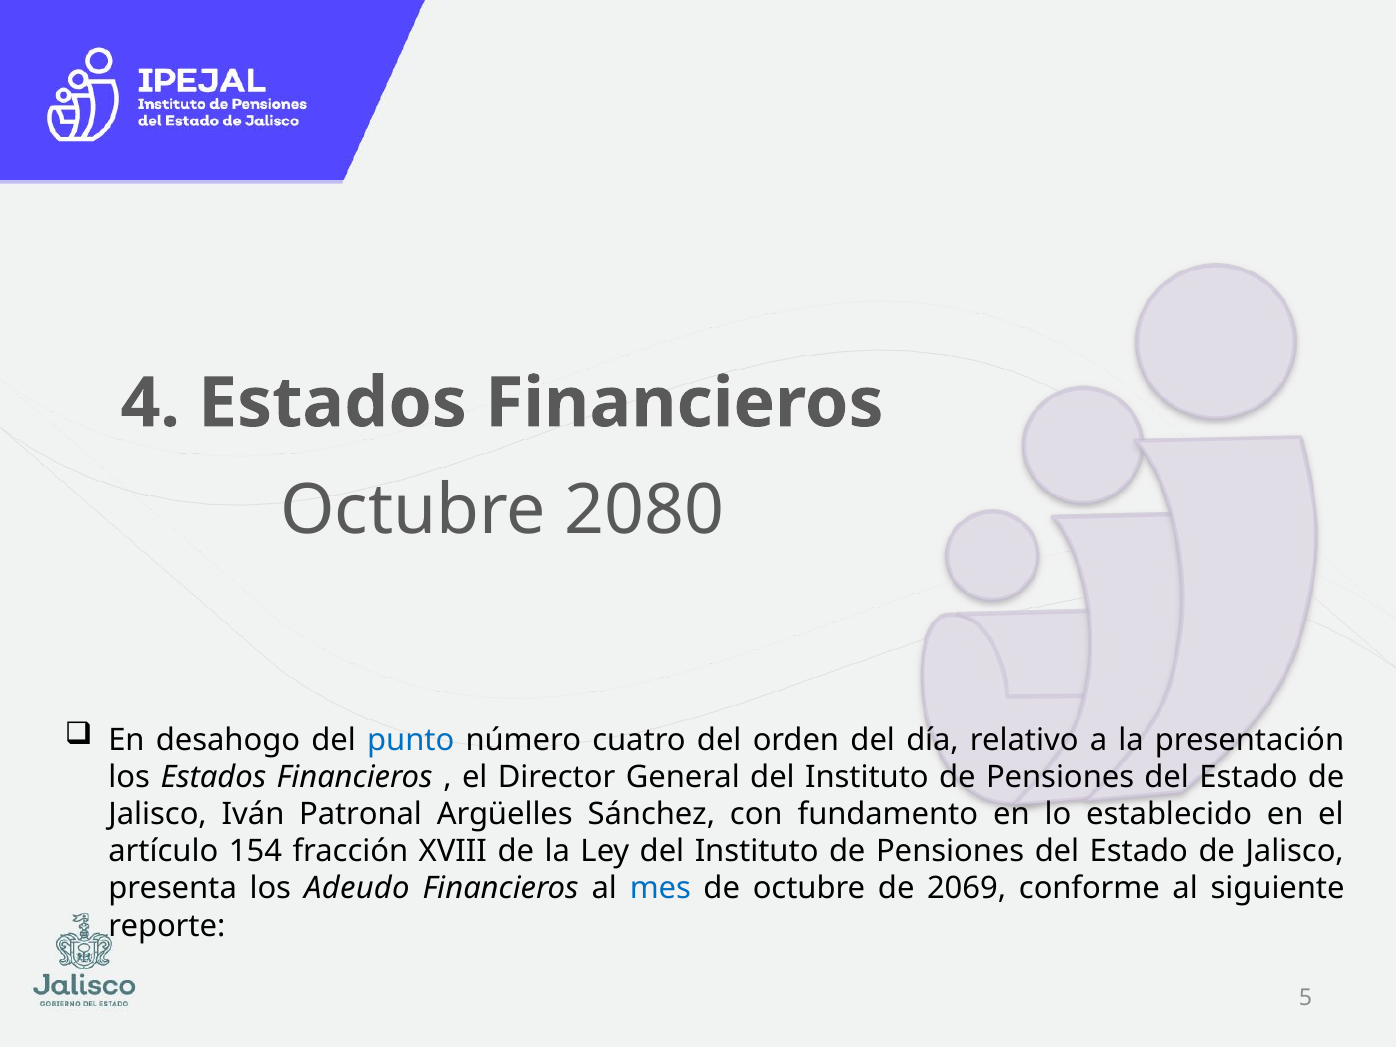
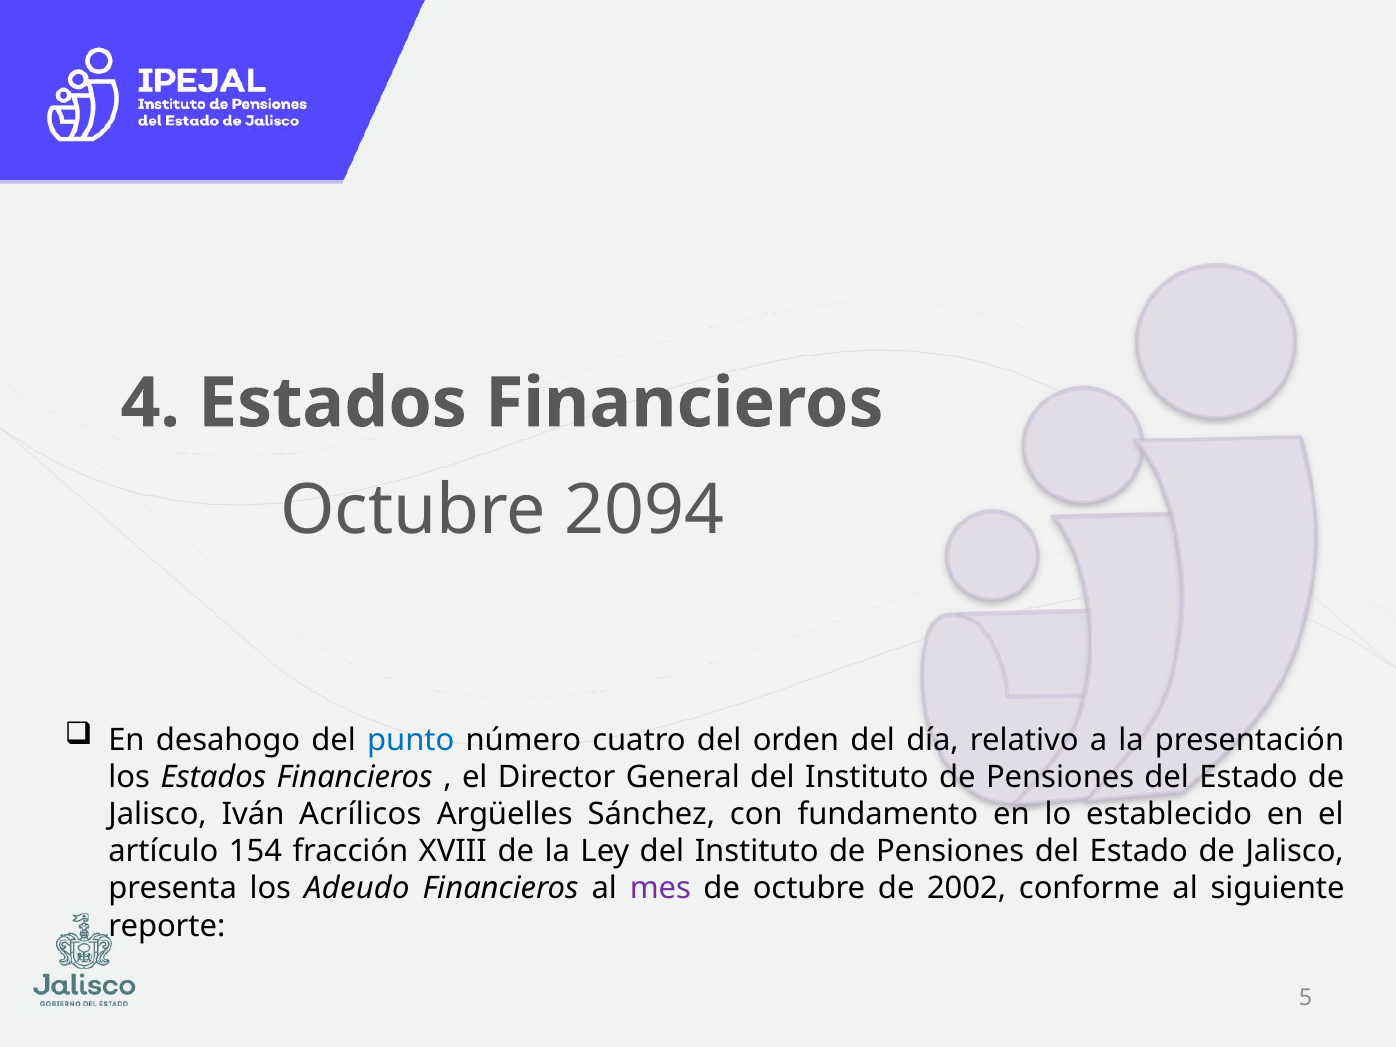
2080: 2080 -> 2094 (644, 510)
Patronal: Patronal -> Acrílicos (360, 814)
mes colour: blue -> purple (660, 889)
2069: 2069 -> 2002 (967, 889)
